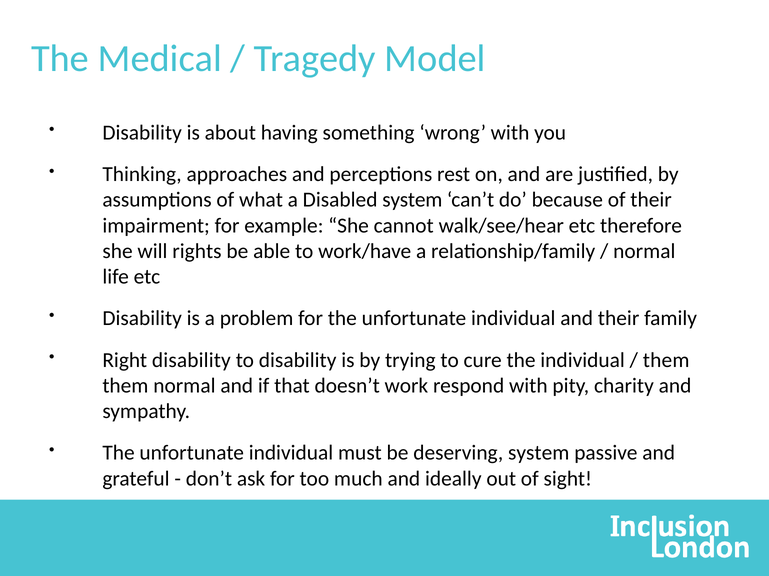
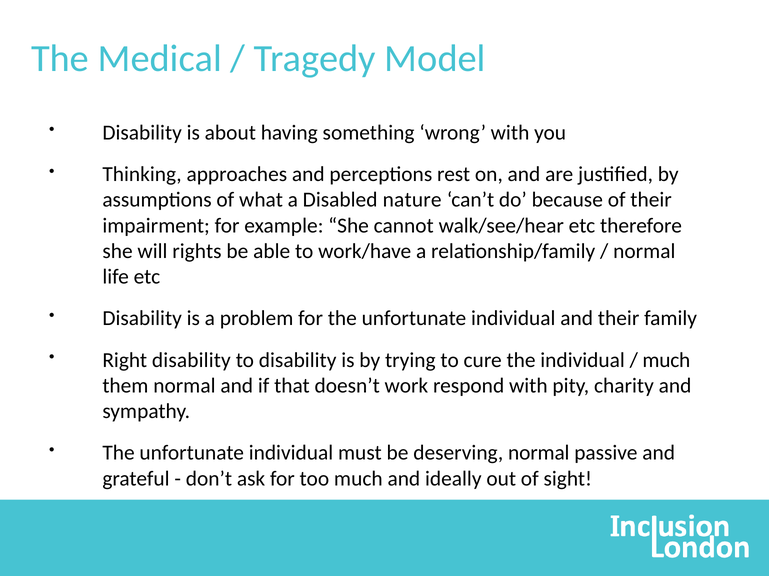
Disabled system: system -> nature (412, 200)
them: them -> much (666, 361)
deserving system: system -> normal (539, 454)
